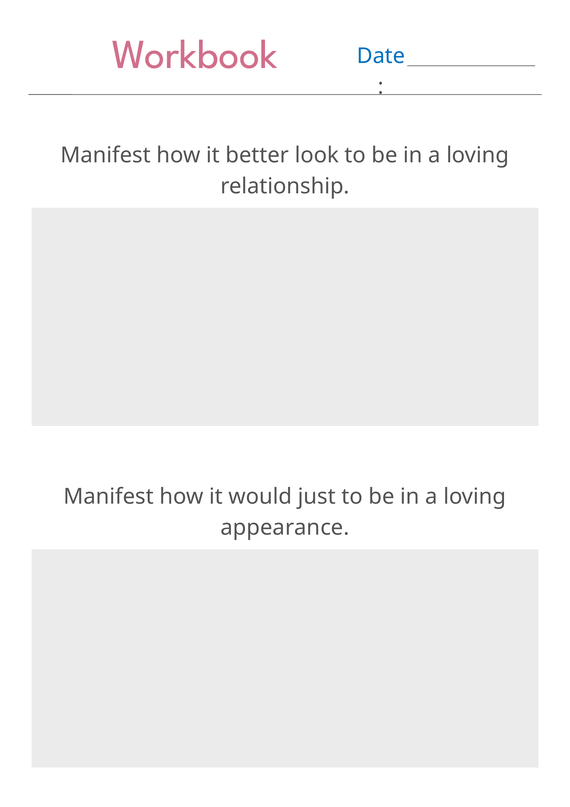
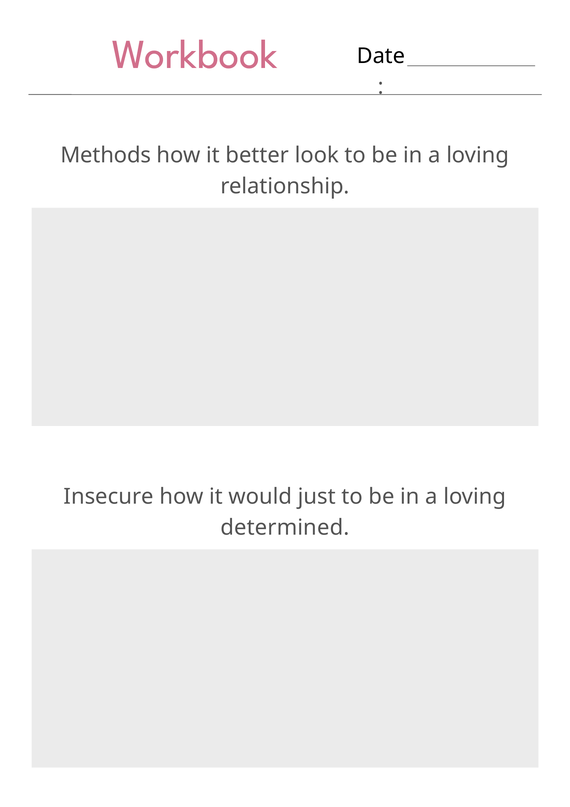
Date colour: blue -> black (381, 56)
Manifest: Manifest -> Methods (106, 155)
Manifest: Manifest -> Insecure (109, 496)
appearance: appearance -> determined (285, 527)
